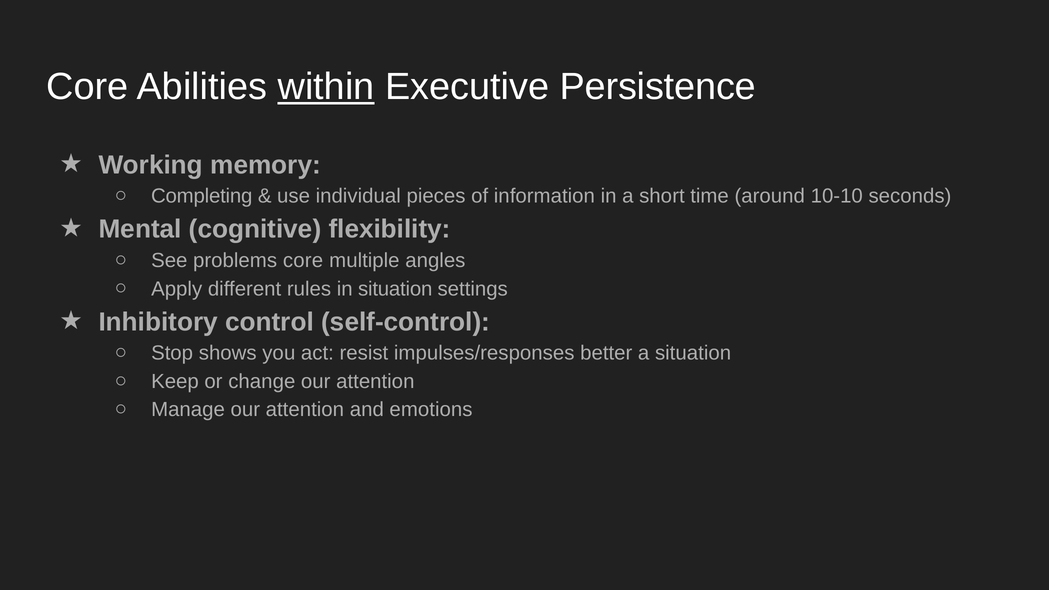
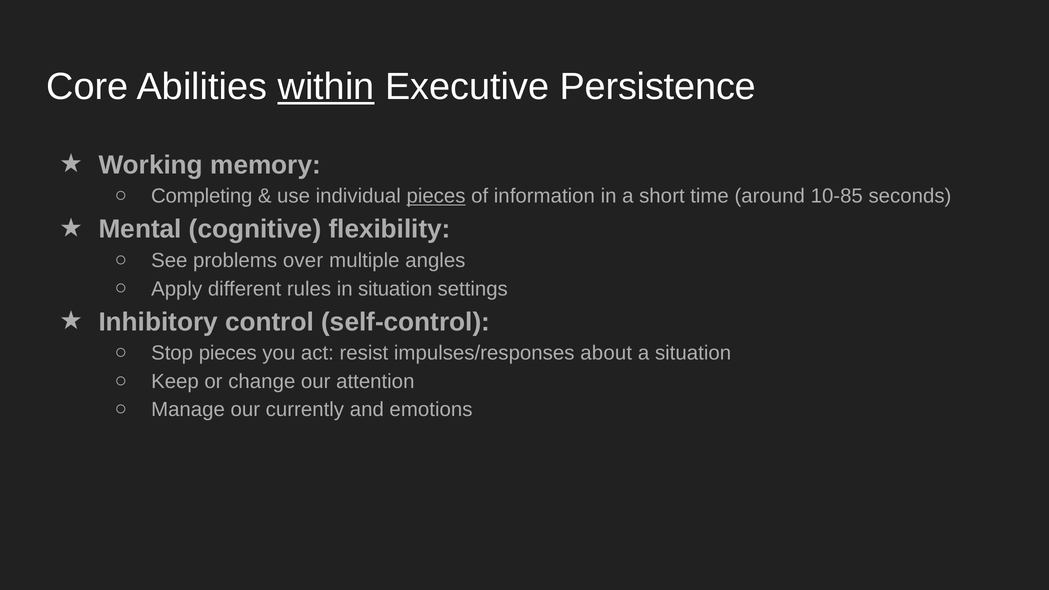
pieces underline: none -> present (436, 196)
10-10: 10-10 -> 10-85 (837, 196)
problems core: core -> over (303, 261)
Stop shows: shows -> pieces (228, 353)
better: better -> about (606, 353)
Manage our attention: attention -> currently (305, 410)
